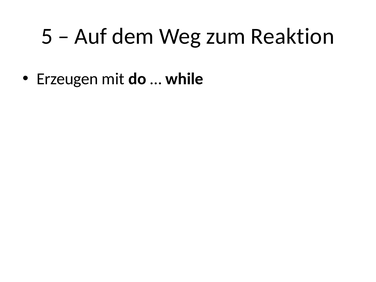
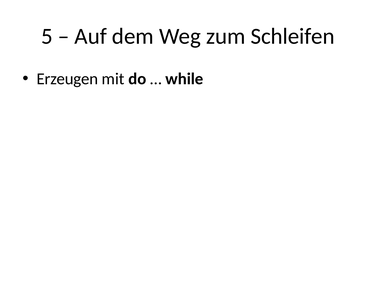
Reaktion: Reaktion -> Schleifen (293, 36)
